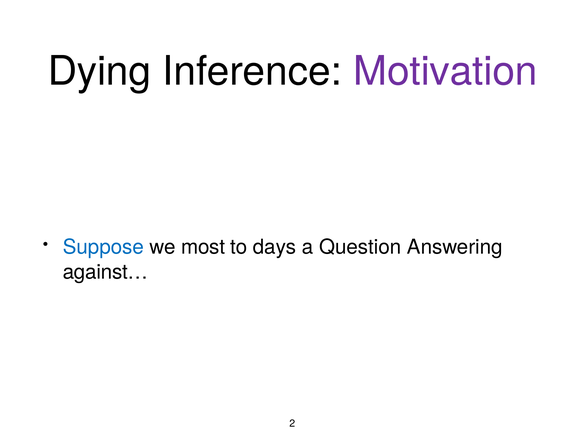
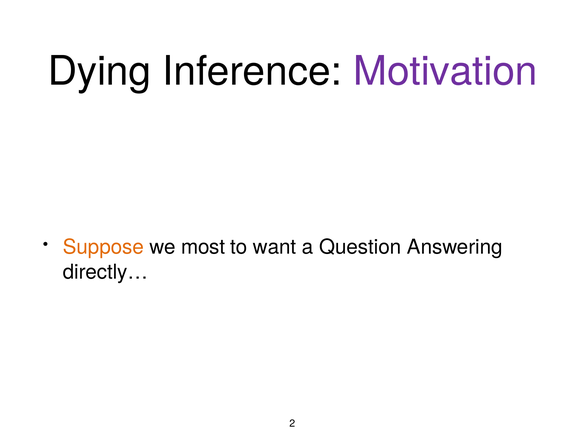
Suppose colour: blue -> orange (103, 247)
days: days -> want (275, 247)
against…: against… -> directly… (105, 272)
